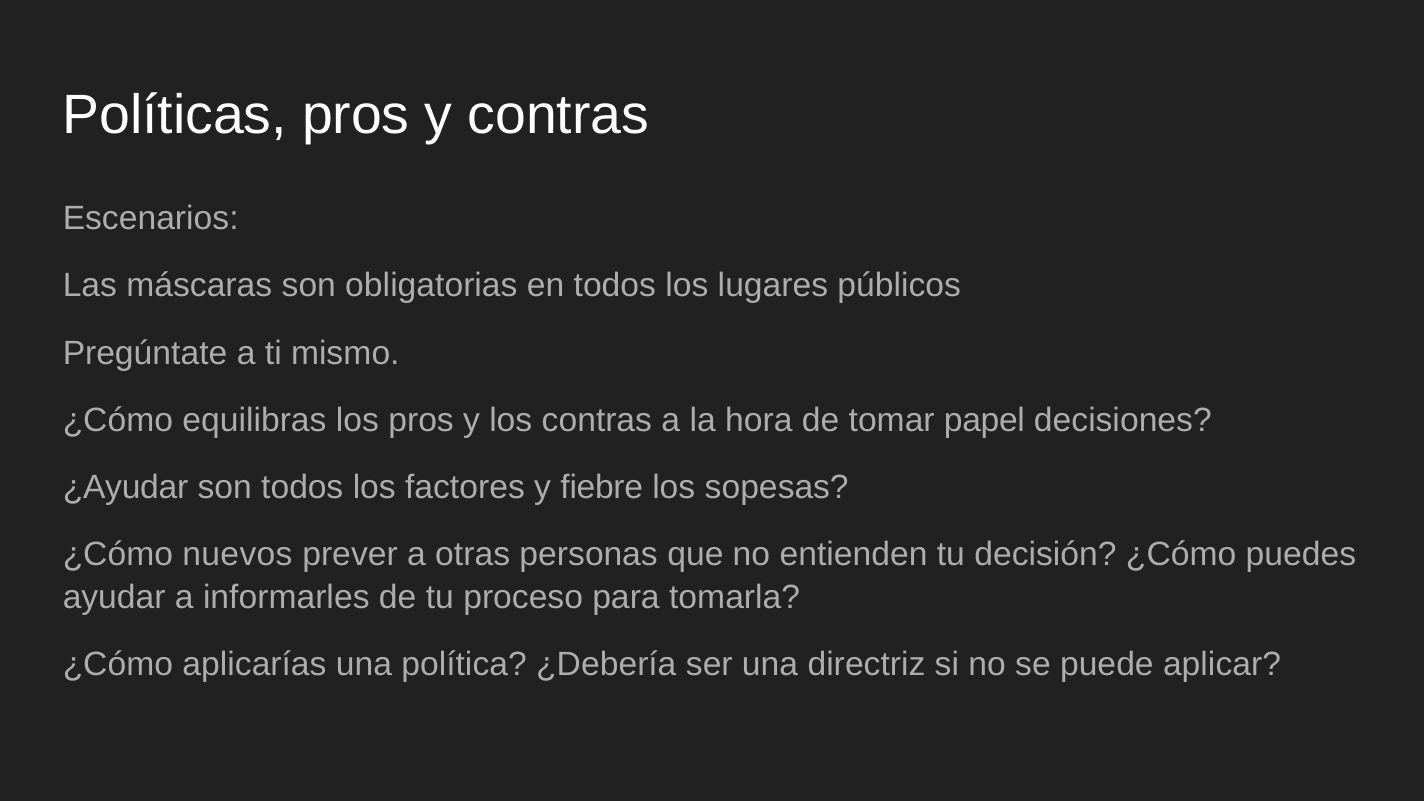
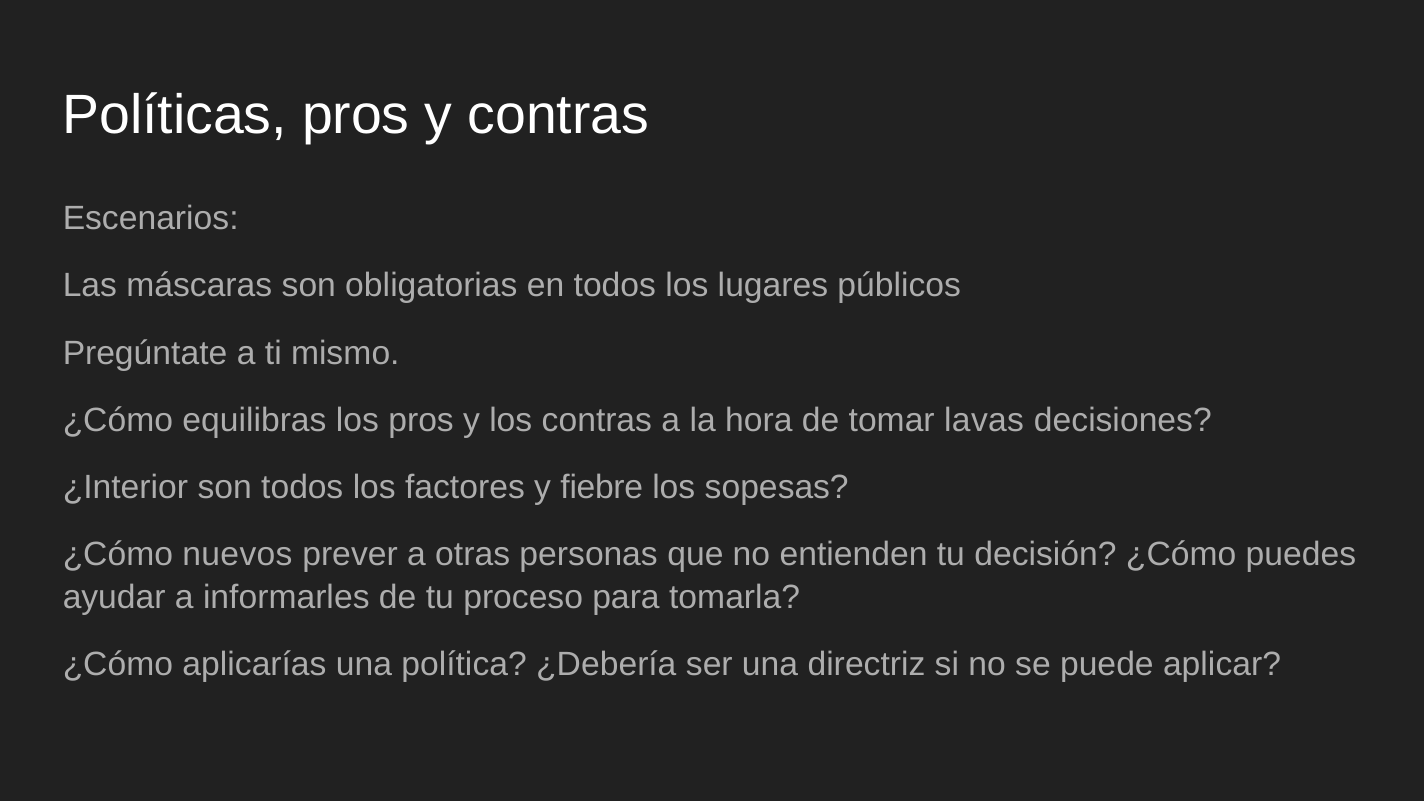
papel: papel -> lavas (984, 420)
¿Ayudar: ¿Ayudar -> ¿Interior (125, 487)
